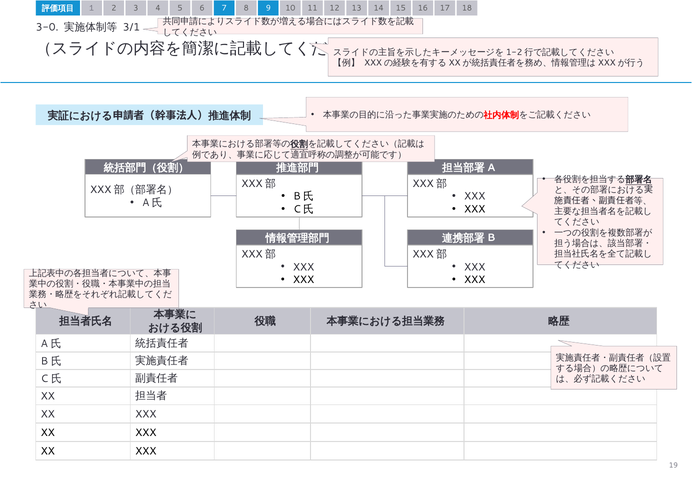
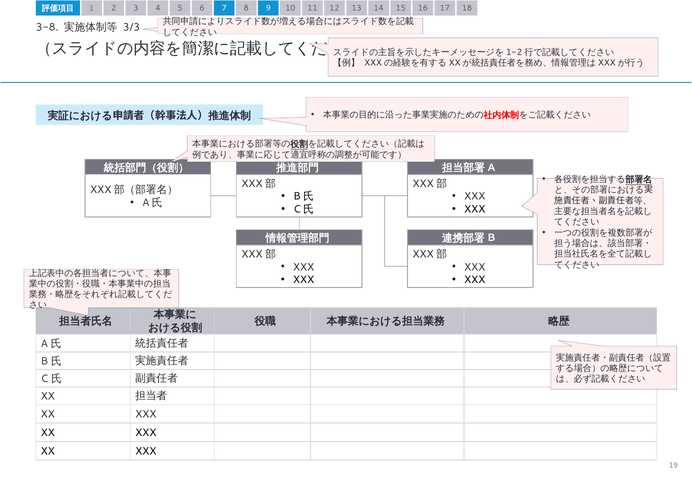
3-0: 3-0 -> 3-8 (47, 27)
3/1: 3/1 -> 3/3 (131, 27)
